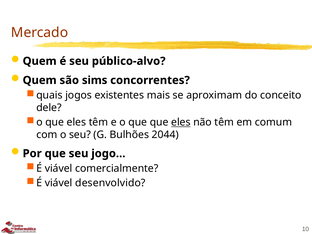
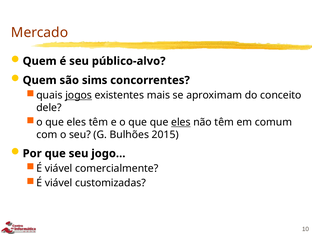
jogos underline: none -> present (79, 95)
2044: 2044 -> 2015 (165, 135)
desenvolvido: desenvolvido -> customizadas (110, 183)
